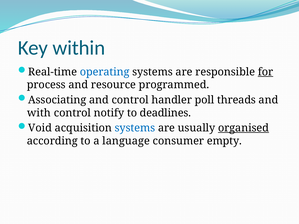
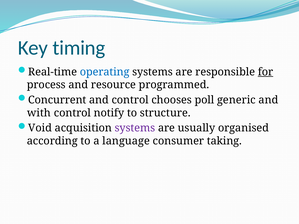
within: within -> timing (79, 48)
Associating: Associating -> Concurrent (57, 100)
handler: handler -> chooses (172, 100)
threads: threads -> generic (236, 100)
deadlines: deadlines -> structure (165, 113)
systems colour: blue -> purple (135, 128)
organised underline: present -> none (243, 128)
empty: empty -> taking (224, 141)
